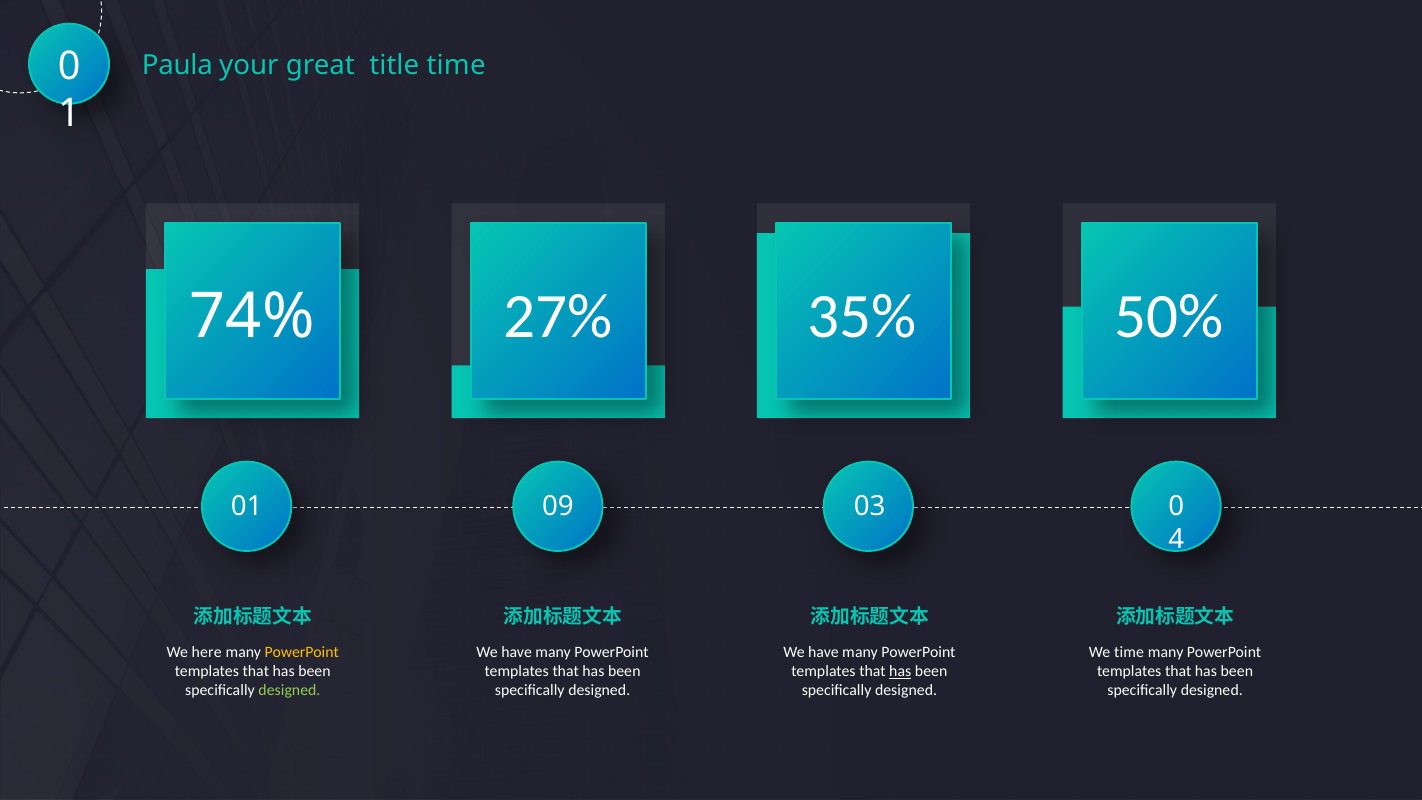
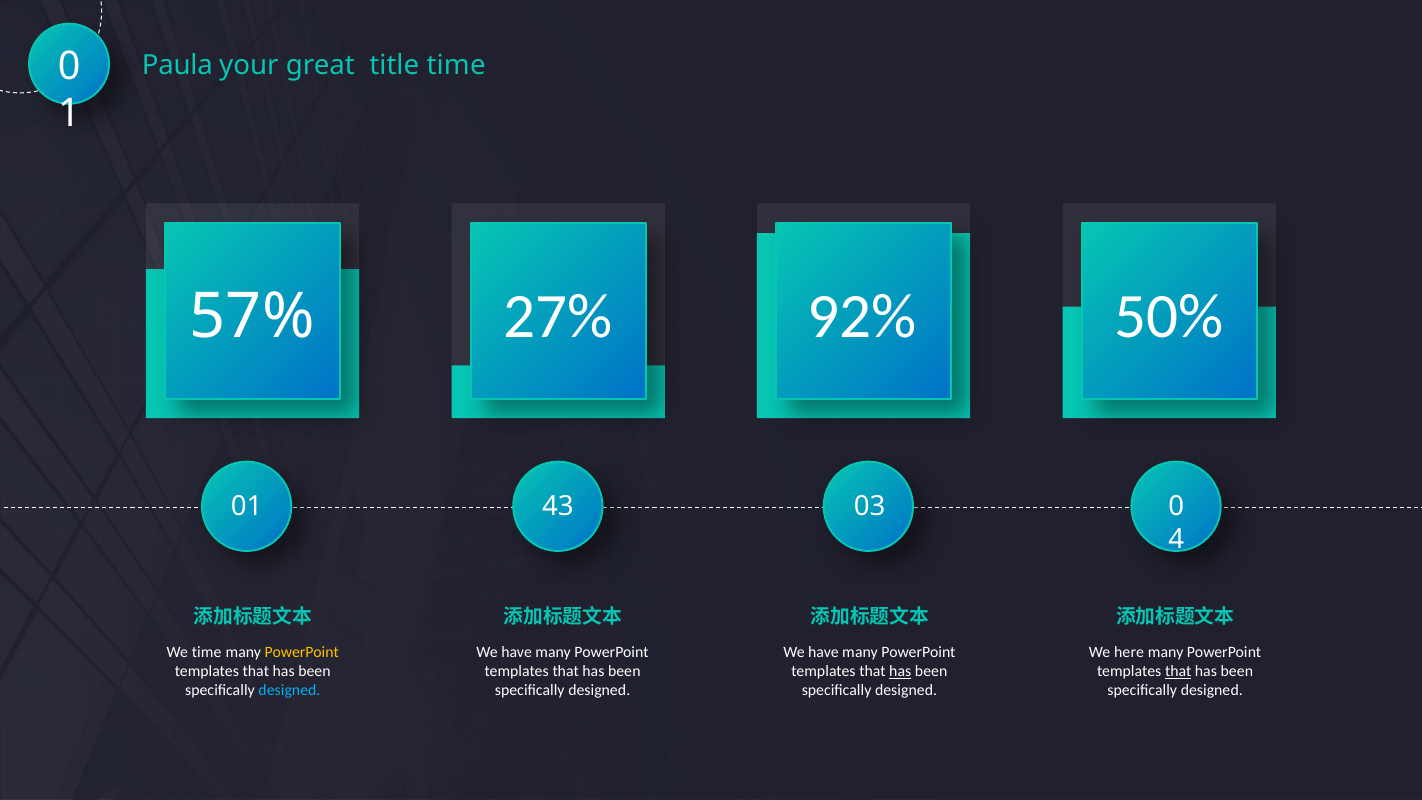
35%: 35% -> 92% (863, 316)
74%: 74% -> 57% (252, 316)
09: 09 -> 43 (558, 506)
We here: here -> time (207, 652)
We time: time -> here (1129, 652)
that underline: none -> present (1178, 671)
designed colour: light green -> light blue (289, 690)
